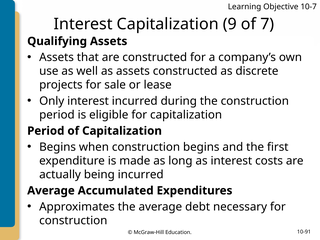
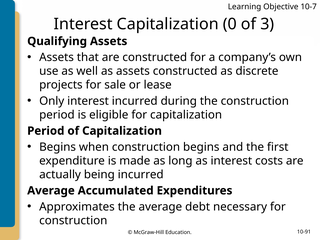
9: 9 -> 0 (230, 24)
7: 7 -> 3 (267, 24)
